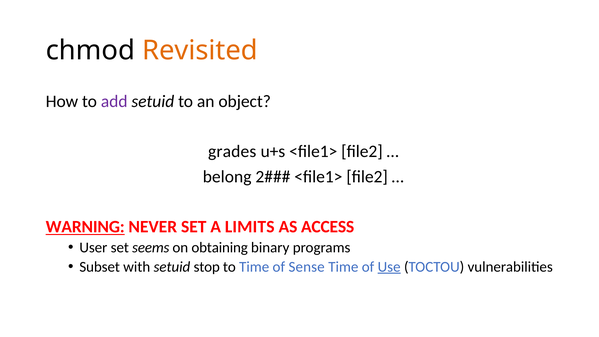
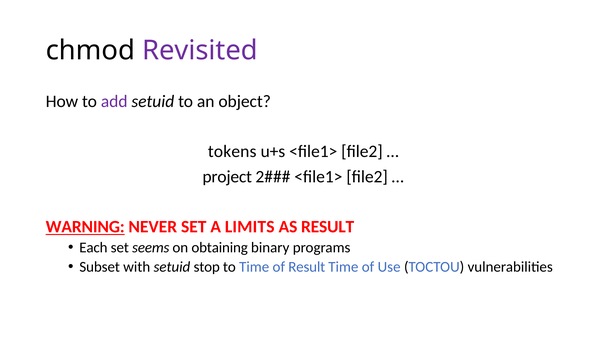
Revisited colour: orange -> purple (200, 50)
grades: grades -> tokens (232, 152)
belong: belong -> project (227, 177)
AS ACCESS: ACCESS -> RESULT (328, 227)
User: User -> Each (93, 248)
of Sense: Sense -> Result (307, 267)
Use underline: present -> none (389, 267)
